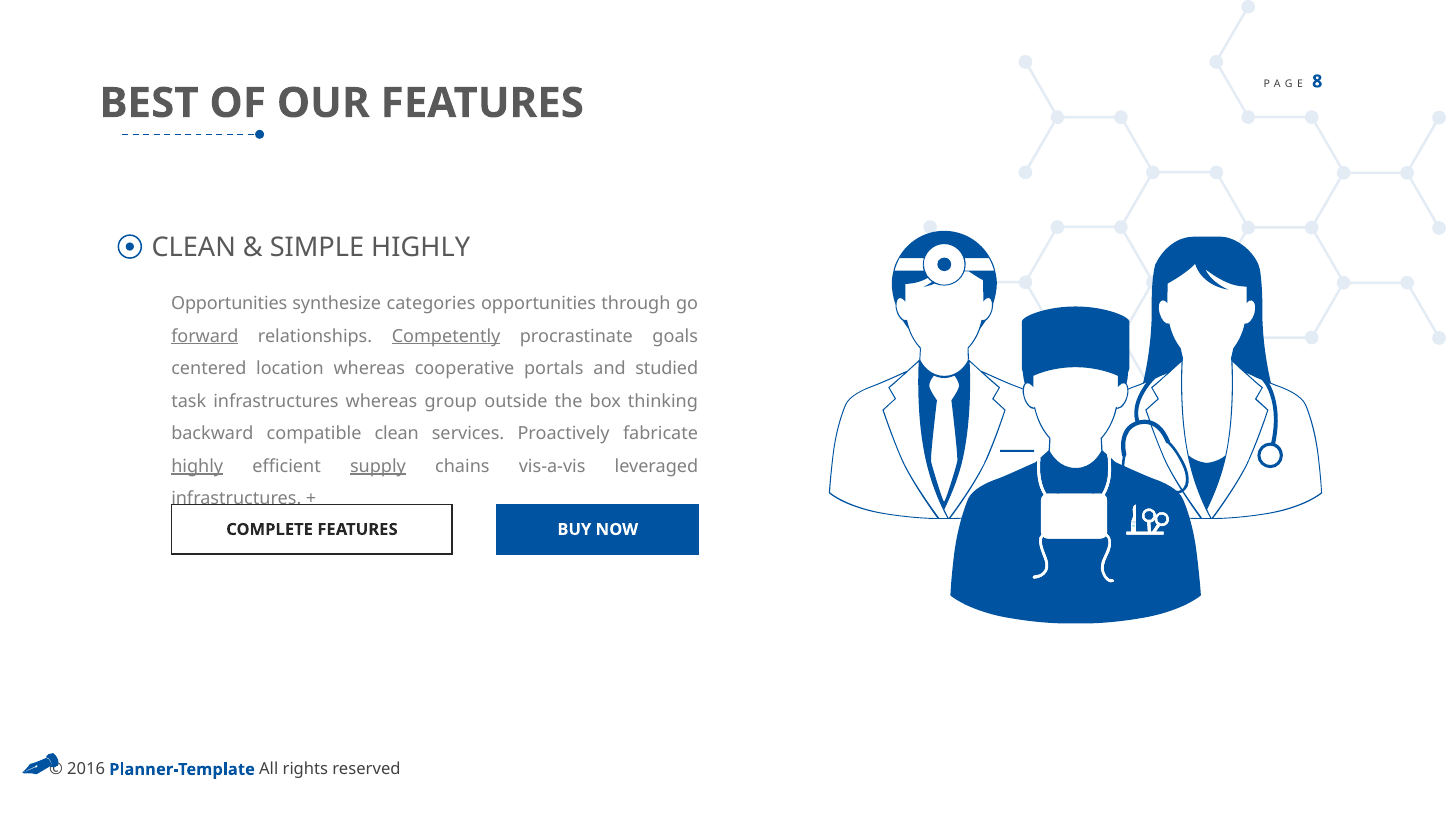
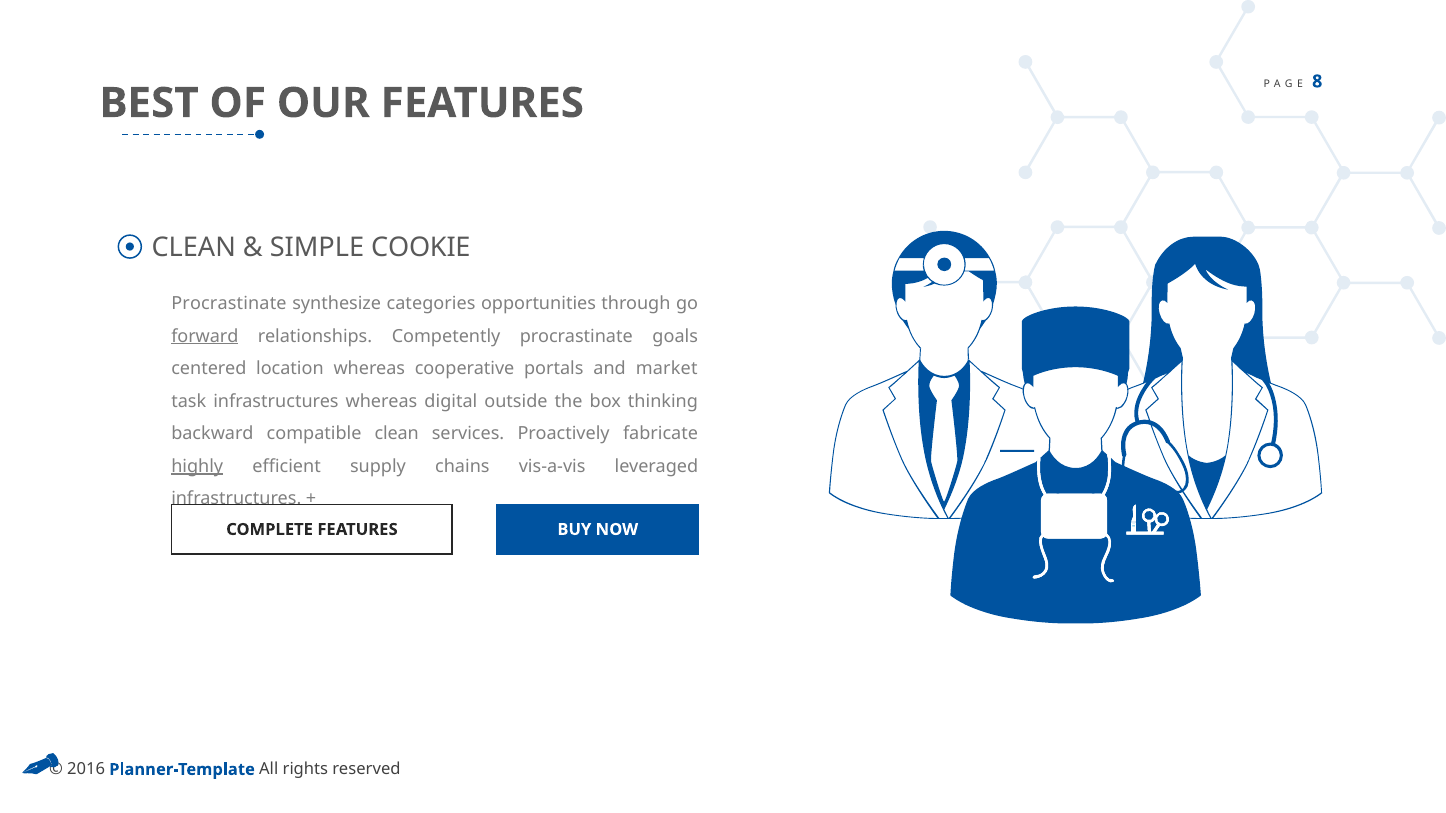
SIMPLE HIGHLY: HIGHLY -> COOKIE (421, 247)
Opportunities: Opportunities -> Procrastinate (229, 304)
Competently underline: present -> none (446, 336)
studied: studied -> market (667, 369)
group: group -> digital (451, 401)
supply underline: present -> none (378, 466)
